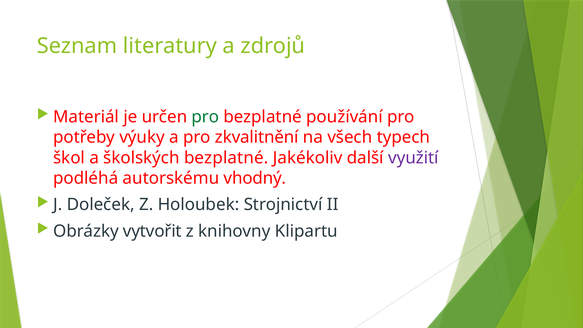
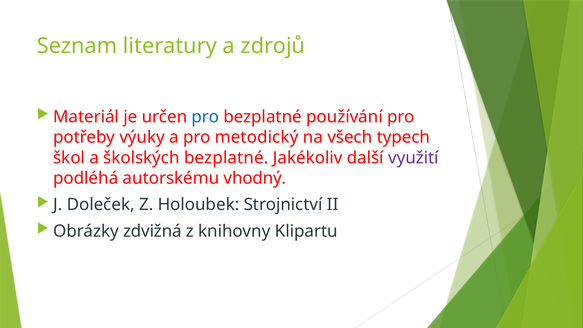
pro colour: green -> blue (205, 117)
zkvalitnění: zkvalitnění -> metodický (257, 137)
vytvořit: vytvořit -> zdvižná (152, 231)
